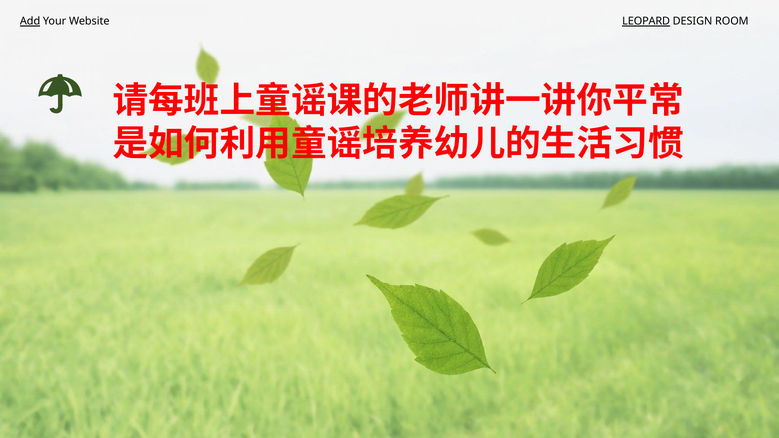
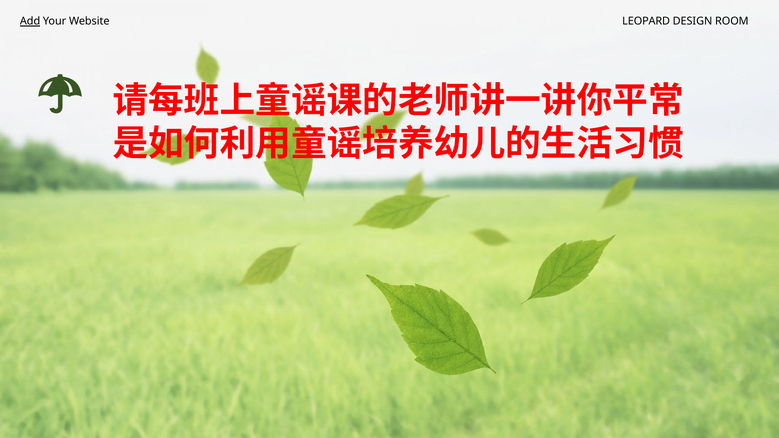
LEOPARD underline: present -> none (646, 21)
